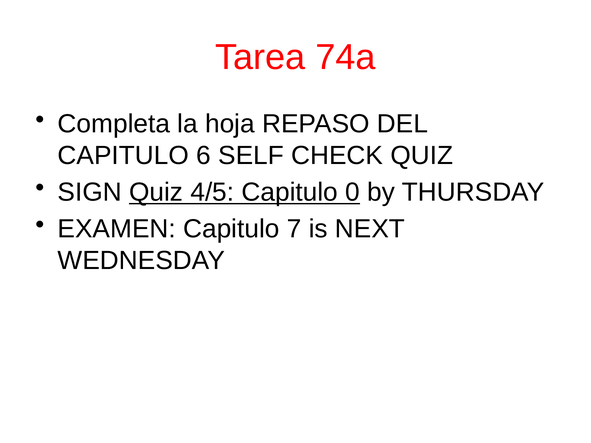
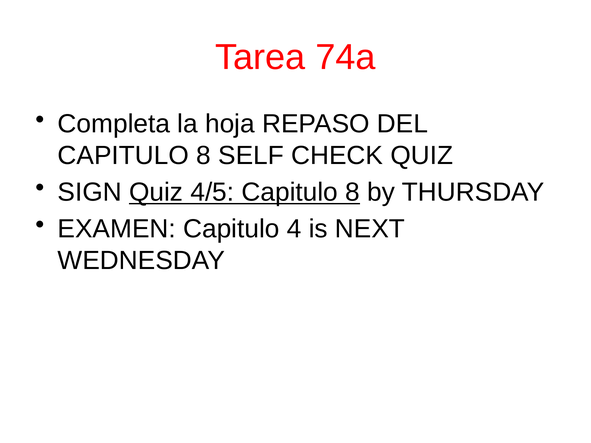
6: 6 -> 8 (204, 156)
4/5 Capitulo 0: 0 -> 8 (353, 192)
7: 7 -> 4 (294, 229)
